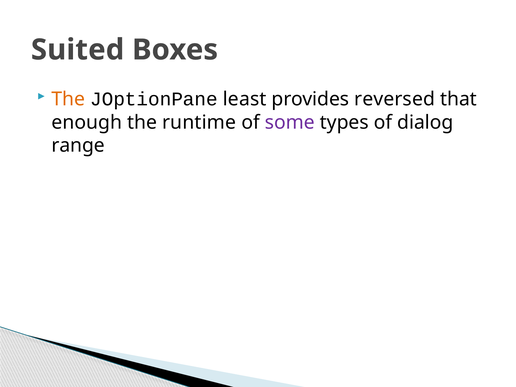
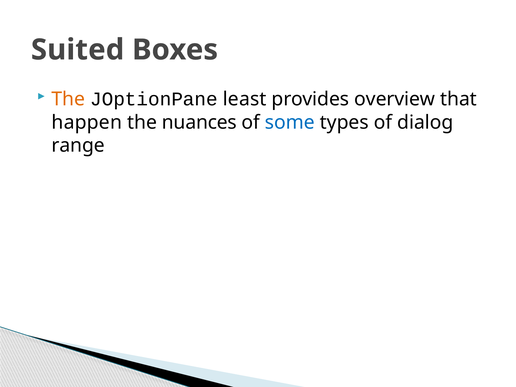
reversed: reversed -> overview (395, 99)
enough: enough -> happen (87, 122)
runtime: runtime -> nuances (199, 122)
some colour: purple -> blue (290, 122)
